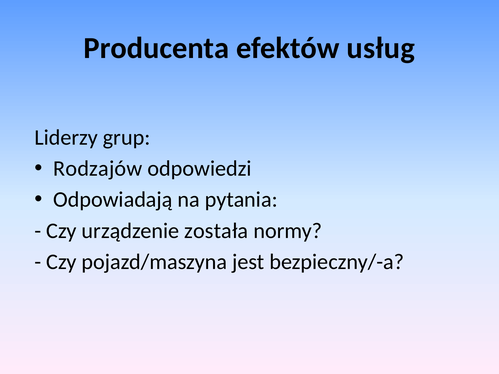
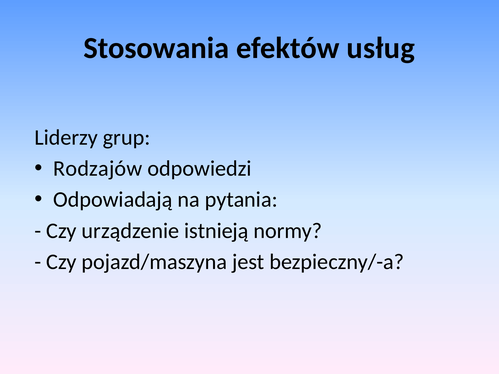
Producenta: Producenta -> Stosowania (156, 48)
została: została -> istnieją (216, 231)
